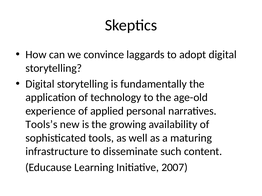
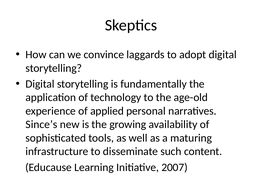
Tools’s: Tools’s -> Since’s (41, 125)
